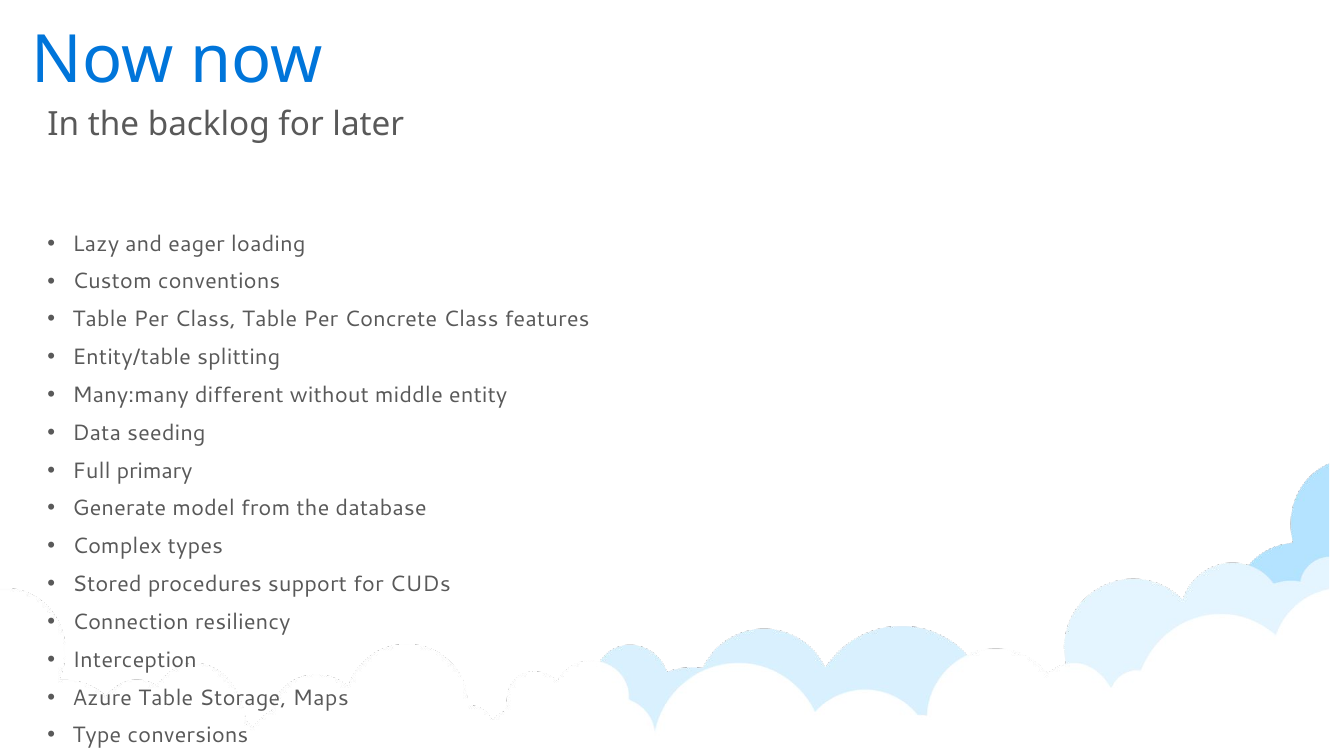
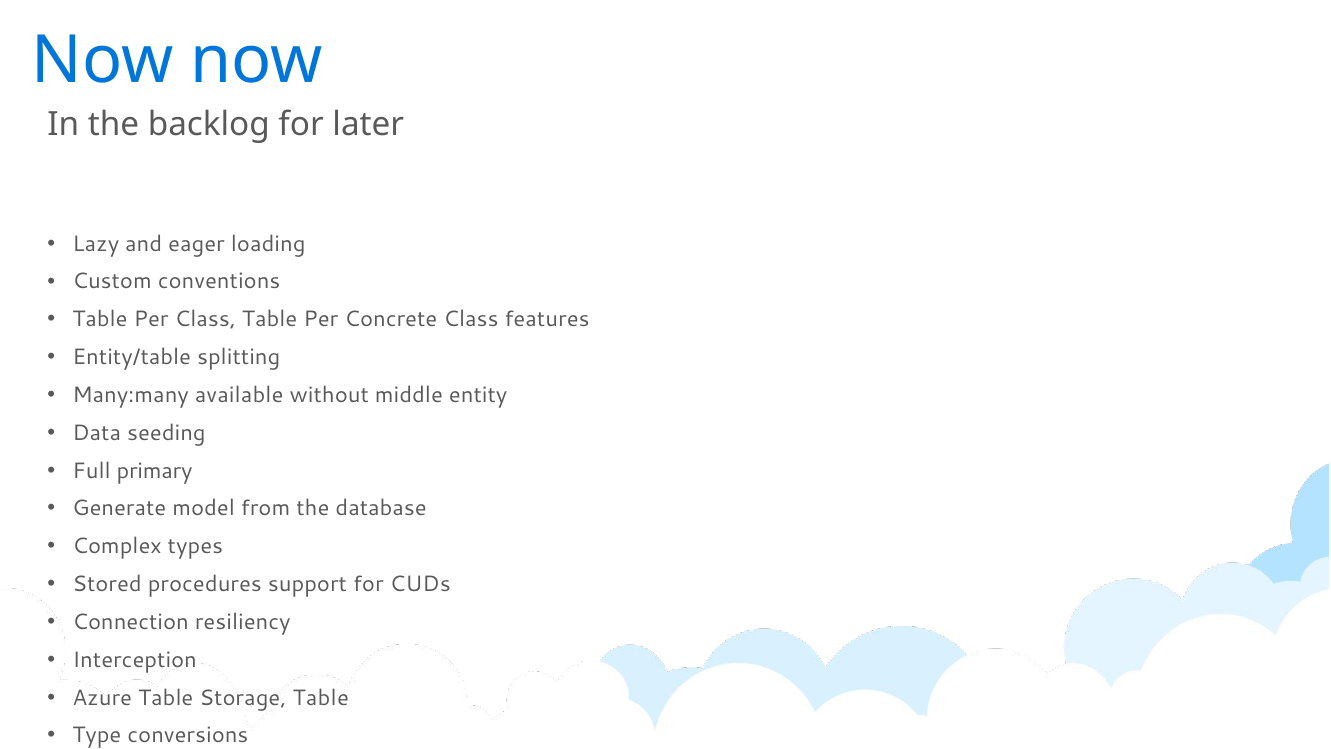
different: different -> available (239, 395)
Storage Maps: Maps -> Table (321, 697)
